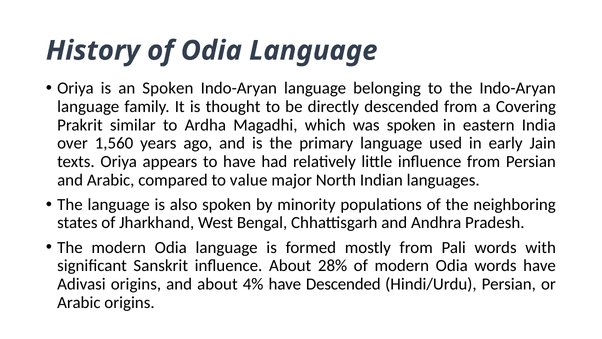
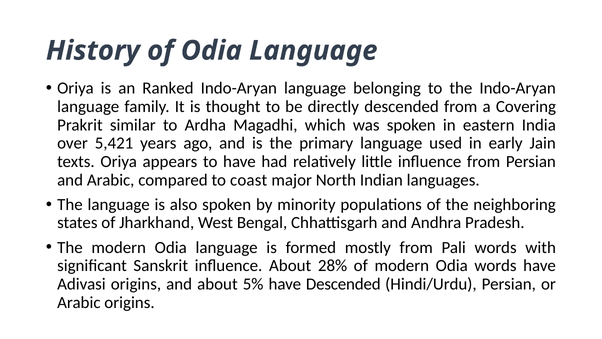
an Spoken: Spoken -> Ranked (168, 88)
1,560: 1,560 -> 5,421 (114, 143)
value: value -> coast (249, 180)
4%: 4% -> 5% (253, 284)
